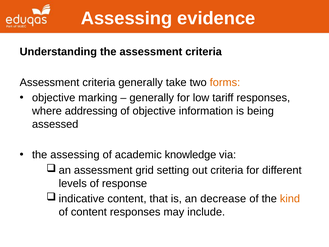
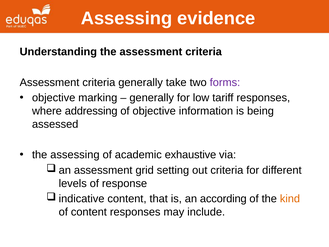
forms colour: orange -> purple (225, 82)
knowledge: knowledge -> exhaustive (190, 155)
decrease: decrease -> according (223, 199)
